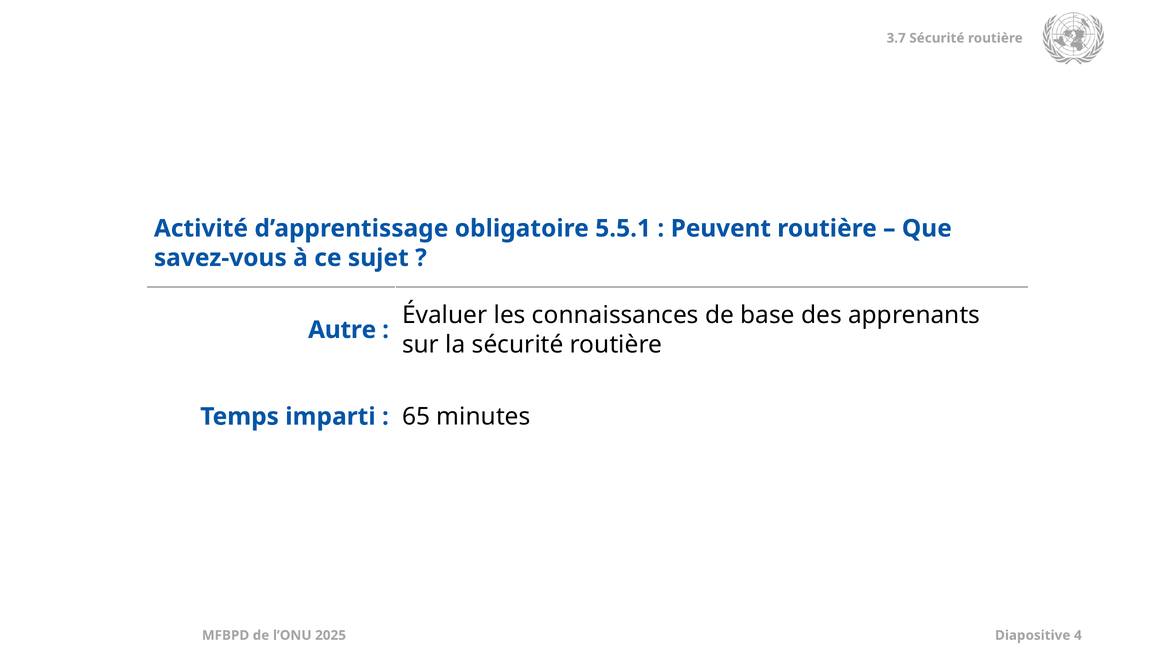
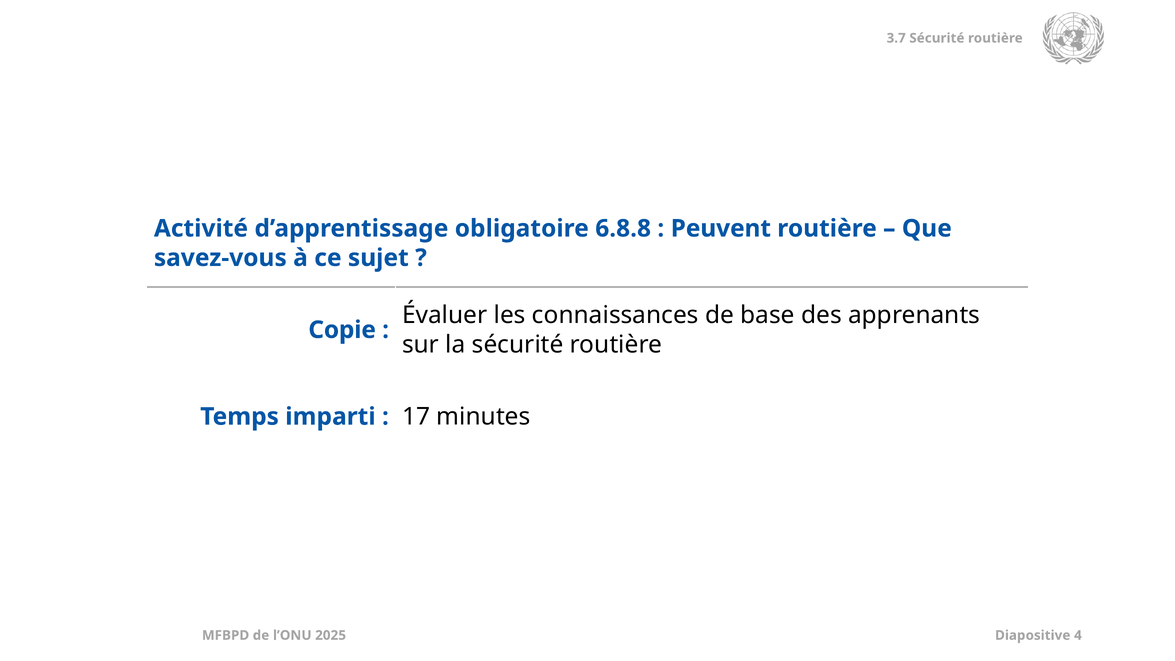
5.5.1: 5.5.1 -> 6.8.8 (623, 228)
Autre: Autre -> Copie (342, 330)
65: 65 -> 17 (416, 417)
